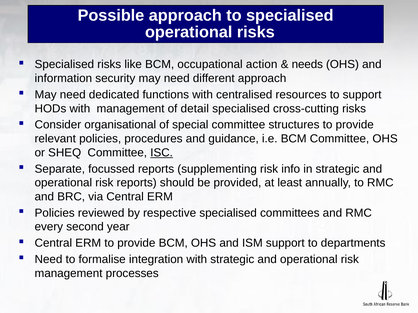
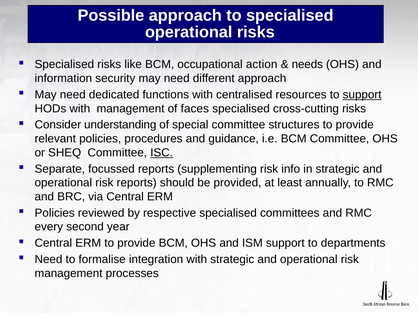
support underline: none -> present (362, 95)
detail: detail -> faces (195, 109)
organisational: organisational -> understanding (120, 125)
